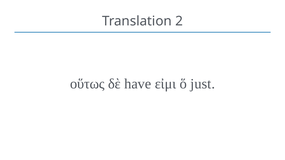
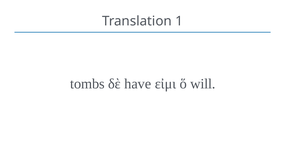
2: 2 -> 1 (179, 21)
οὕτως: οὕτως -> tombs (87, 84)
just: just -> will (203, 84)
